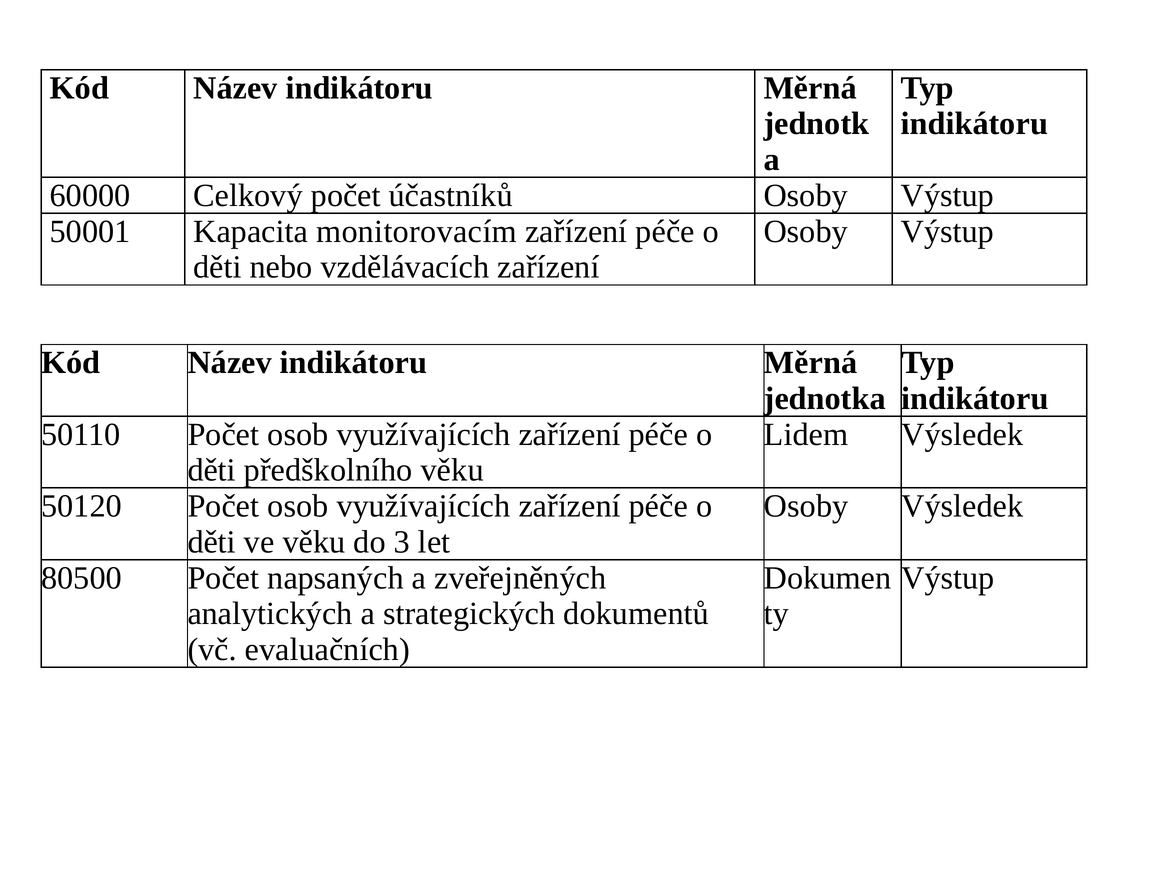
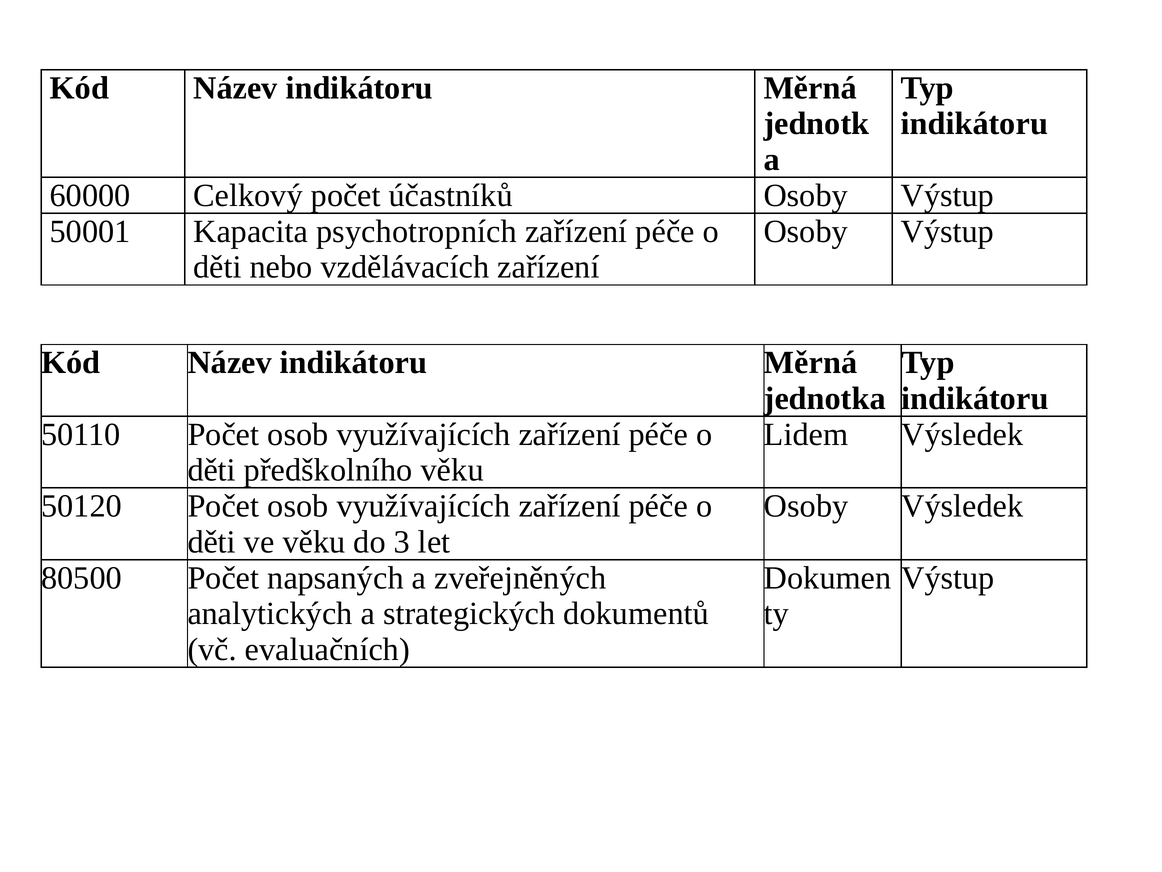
monitorovacím: monitorovacím -> psychotropních (417, 231)
